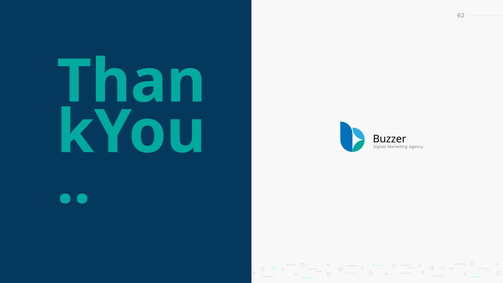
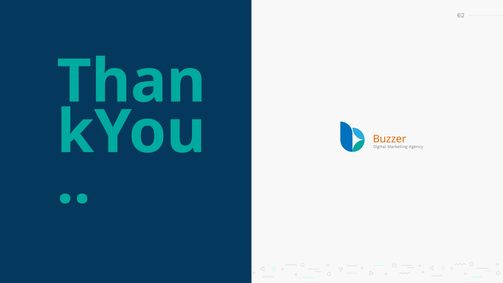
Buzzer colour: black -> orange (390, 139)
